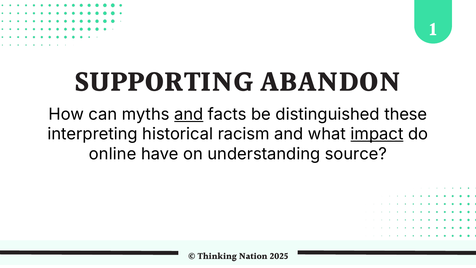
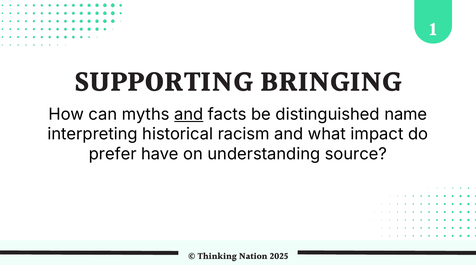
ABANDON: ABANDON -> BRINGING (331, 83)
these: these -> name (406, 114)
impact underline: present -> none (377, 134)
online: online -> prefer (113, 154)
